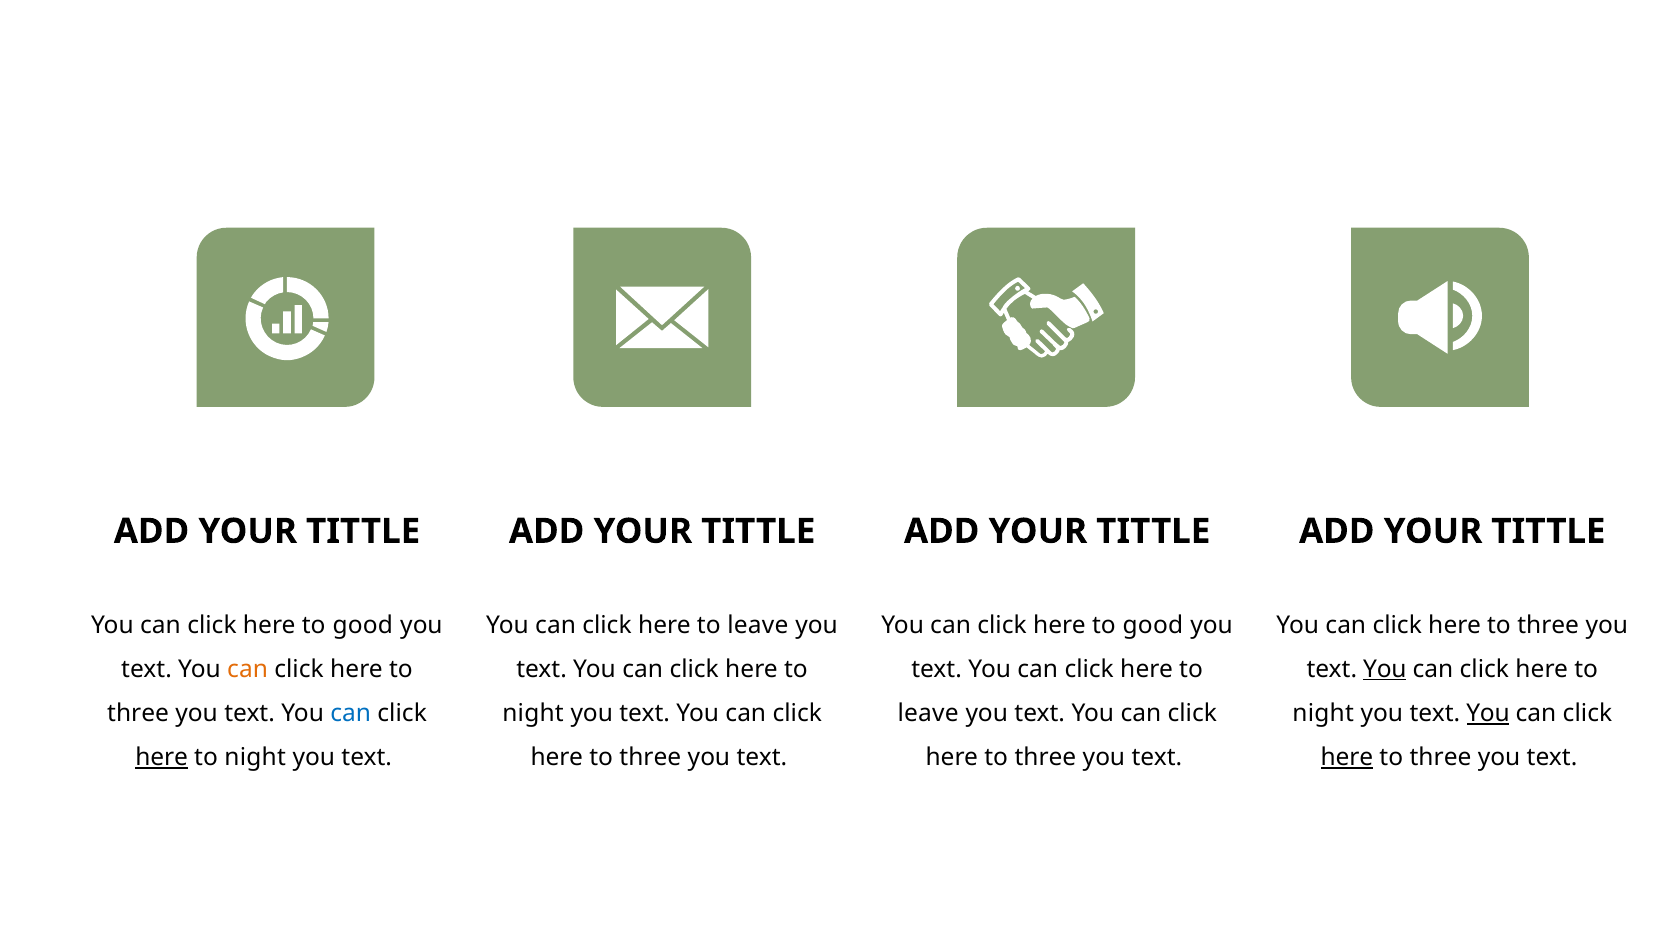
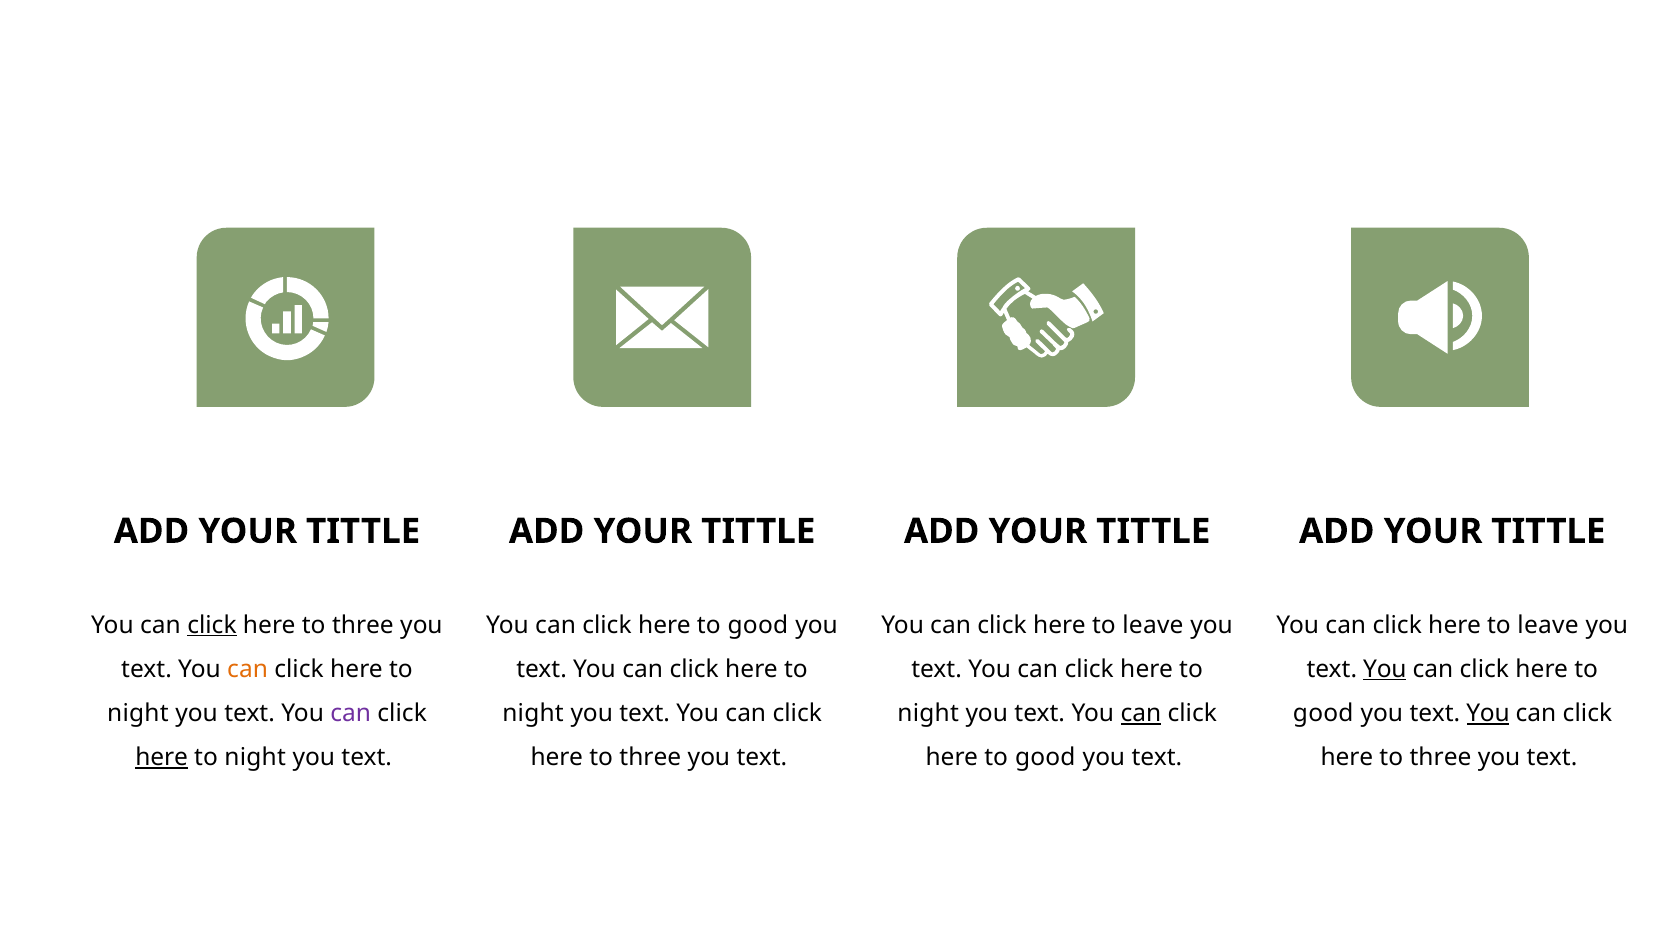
click underline: none -> present (212, 625)
good: good -> three (363, 625)
leave: leave -> good (758, 625)
good: good -> leave (1153, 625)
three: three -> leave (1548, 625)
three: three -> night (138, 713)
can colour: blue -> purple (351, 713)
leave: leave -> night (928, 713)
can underline: none -> present (1141, 713)
night: night -> good (1323, 713)
three: three -> good (1045, 757)
here underline: present -> none (1347, 757)
